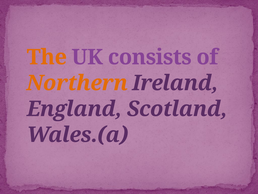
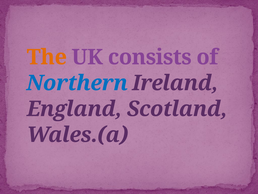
Northern colour: orange -> blue (77, 83)
